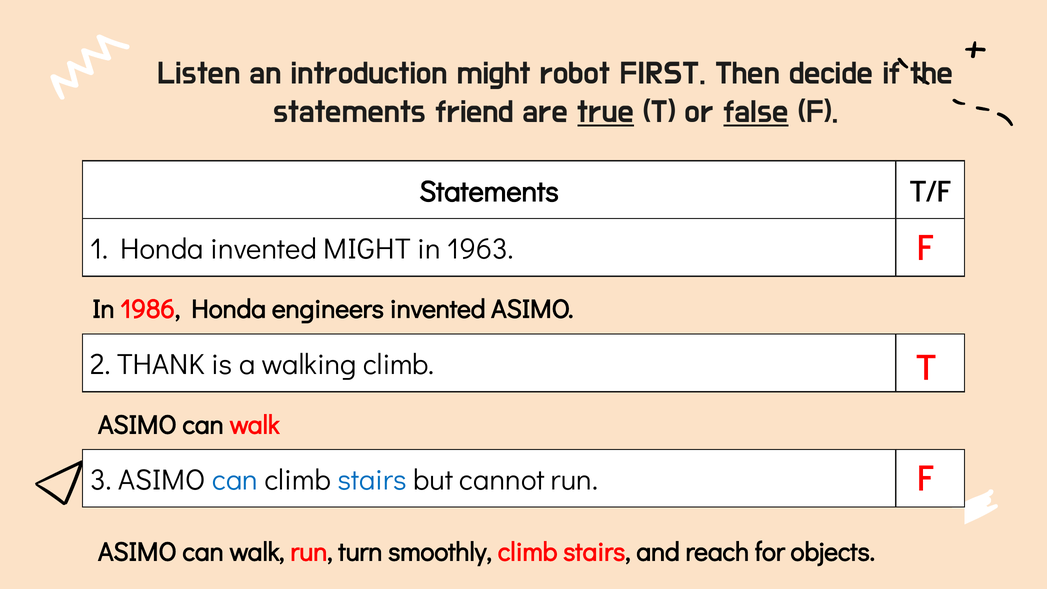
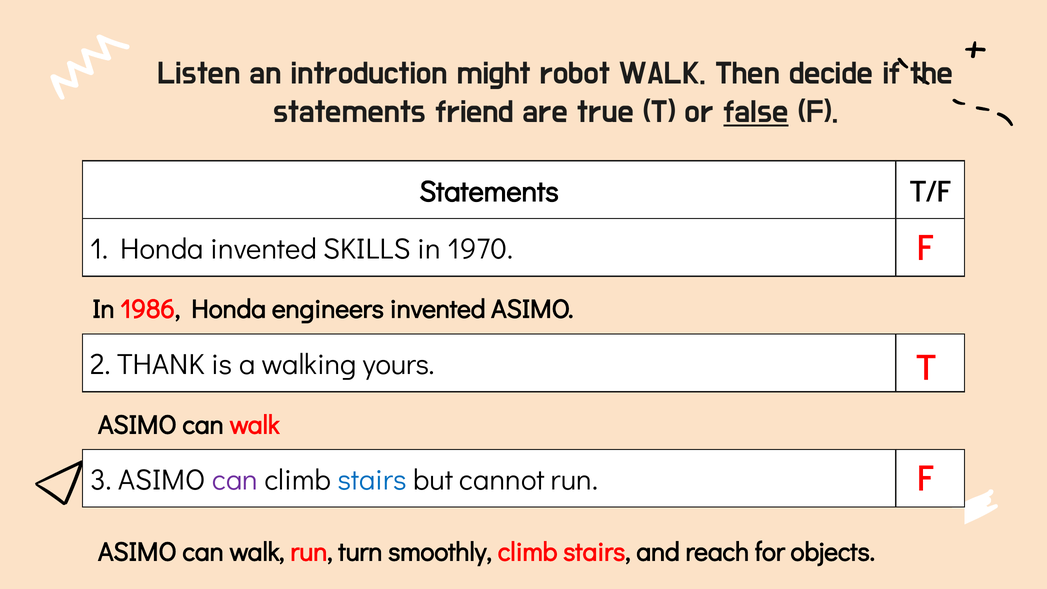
robot FIRST: FIRST -> WALK (663, 73)
true underline: present -> none (606, 112)
invented MIGHT: MIGHT -> SKILLS (367, 249)
1963: 1963 -> 1970 (481, 249)
walking climb: climb -> yours (399, 365)
can colour: blue -> purple (235, 480)
